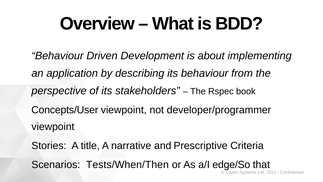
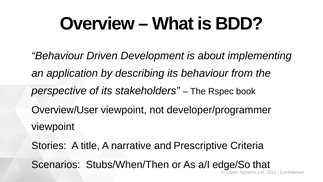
Concepts/User: Concepts/User -> Overview/User (65, 110)
Tests/When/Then: Tests/When/Then -> Stubs/When/Then (127, 164)
